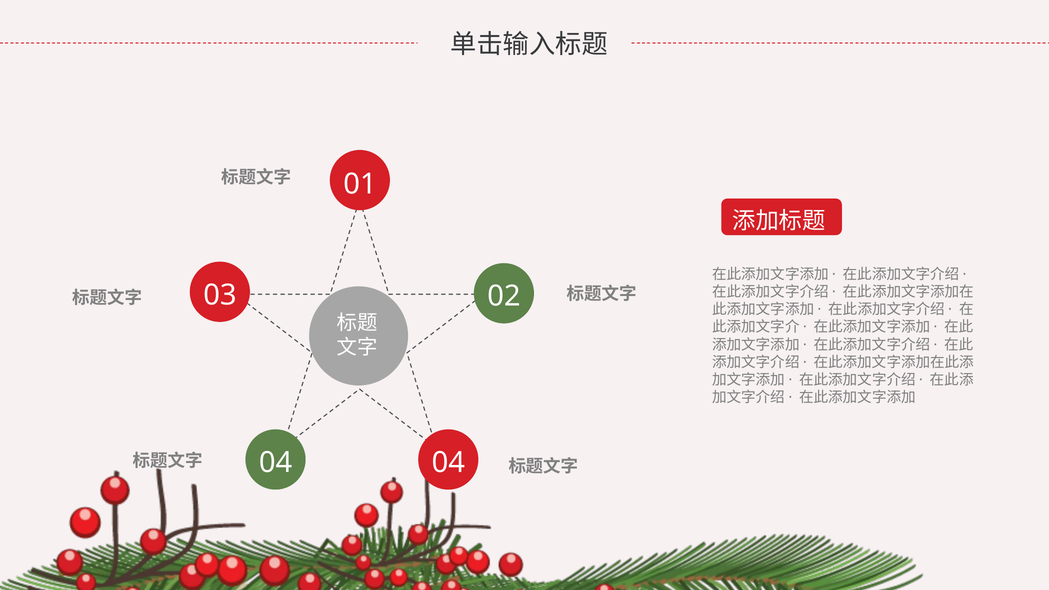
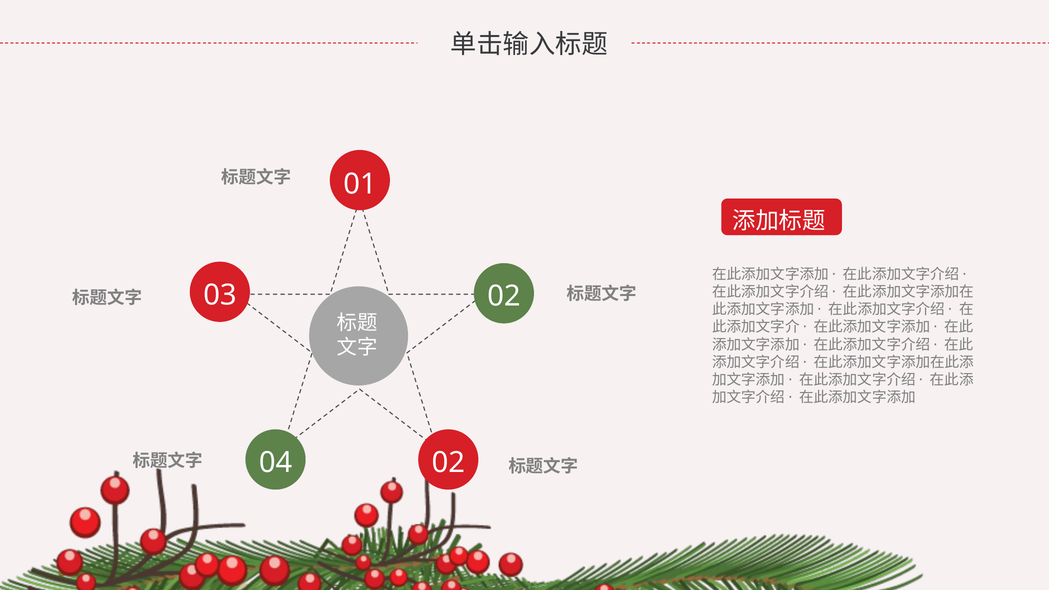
04 04: 04 -> 02 (448, 463)
